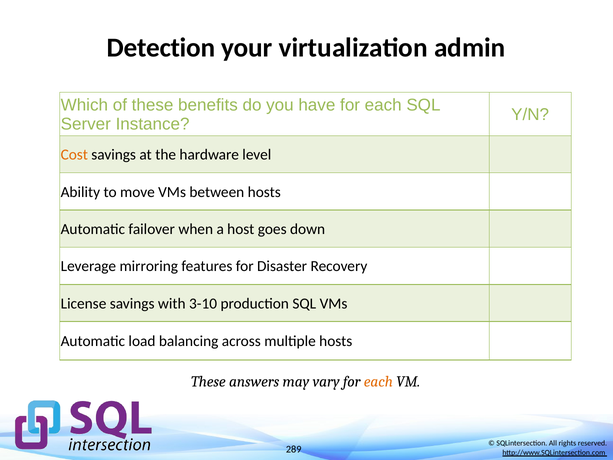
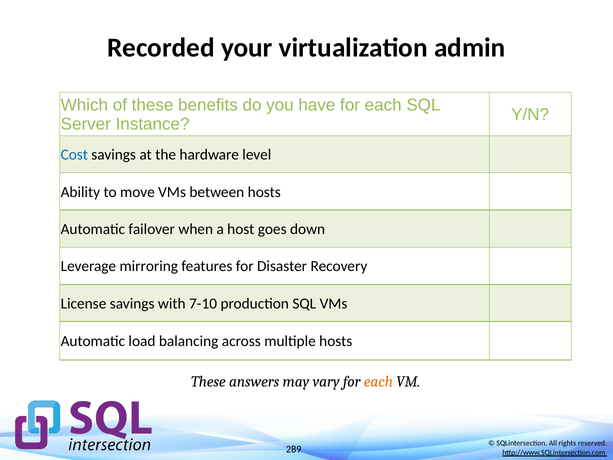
Detection: Detection -> Recorded (161, 48)
Cost colour: orange -> blue (74, 155)
3-10: 3-10 -> 7-10 (203, 303)
